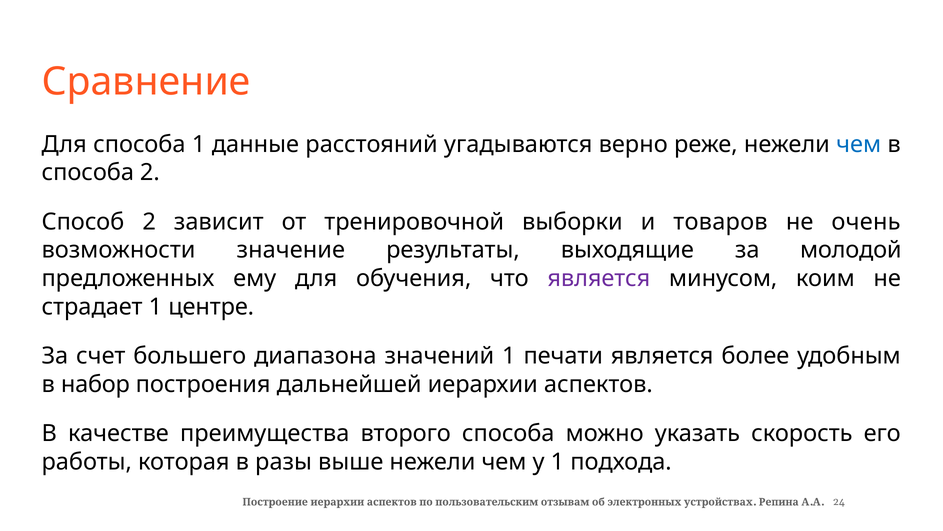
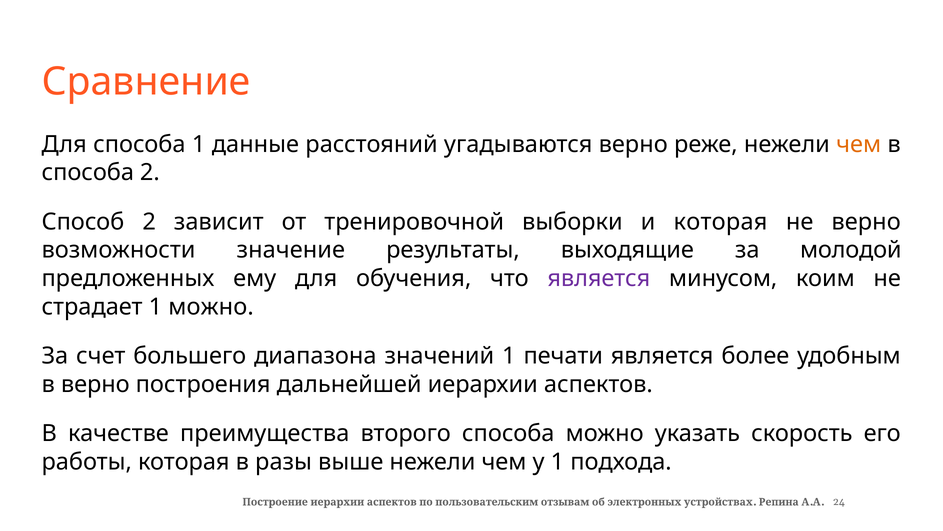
чем colour: blue -> orange (859, 144)
и товаров: товаров -> которая (720, 222)
не очень: очень -> верно (866, 222)
1 центре: центре -> можно (211, 306)
в набор: набор -> верно (95, 384)
